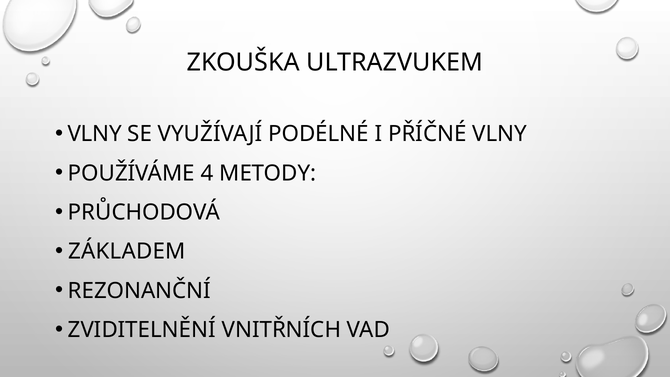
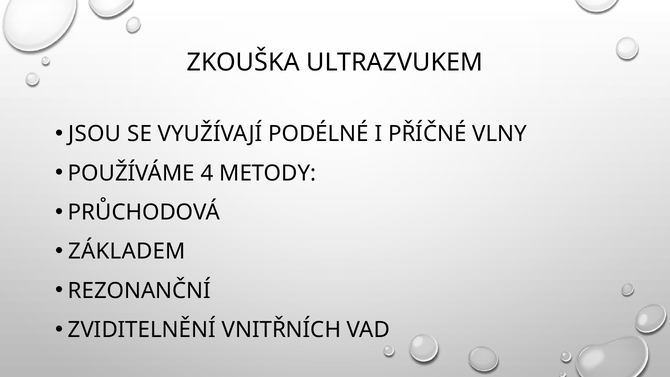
VLNY: VLNY -> JSOU (95, 134)
